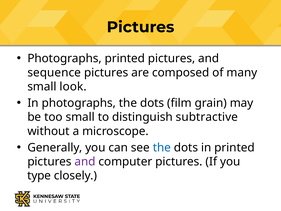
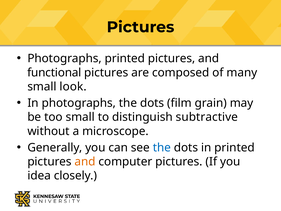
sequence: sequence -> functional (54, 72)
and colour: purple -> orange (85, 161)
type: type -> idea (39, 176)
